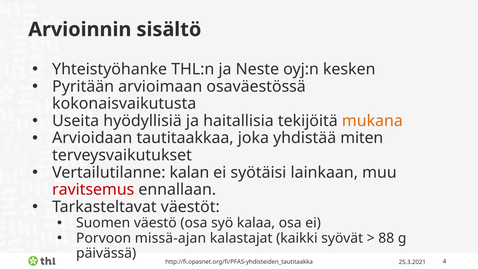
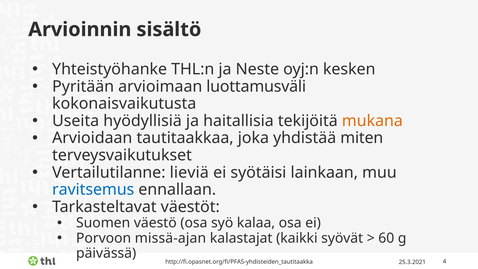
osaväestössä: osaväestössä -> luottamusväli (256, 86)
kalan: kalan -> lieviä (189, 172)
ravitsemus colour: red -> blue (93, 190)
88: 88 -> 60 (386, 238)
